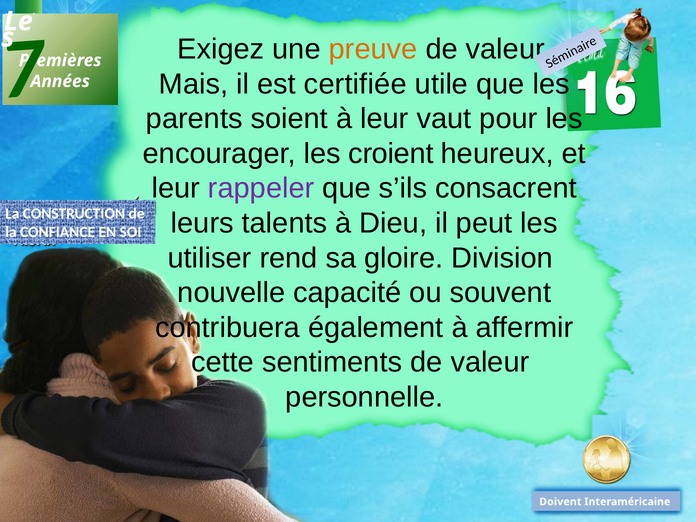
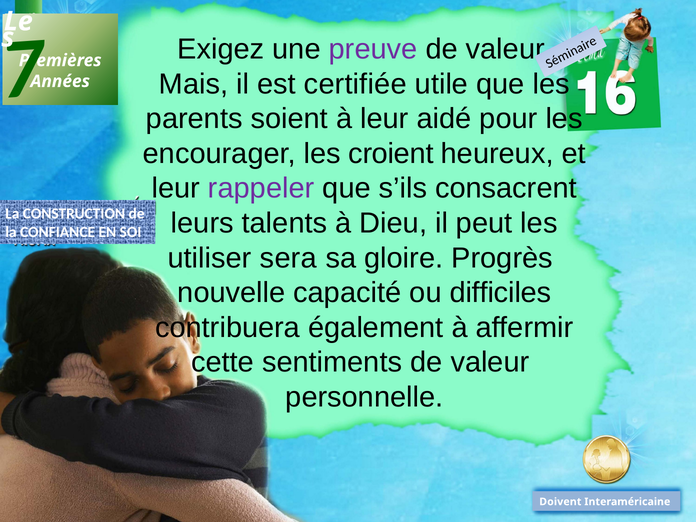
preuve colour: orange -> purple (373, 49)
vaut: vaut -> aidé (444, 119)
rend: rend -> sera (288, 258)
Division: Division -> Progrès (502, 258)
souvent: souvent -> difficiles (500, 293)
